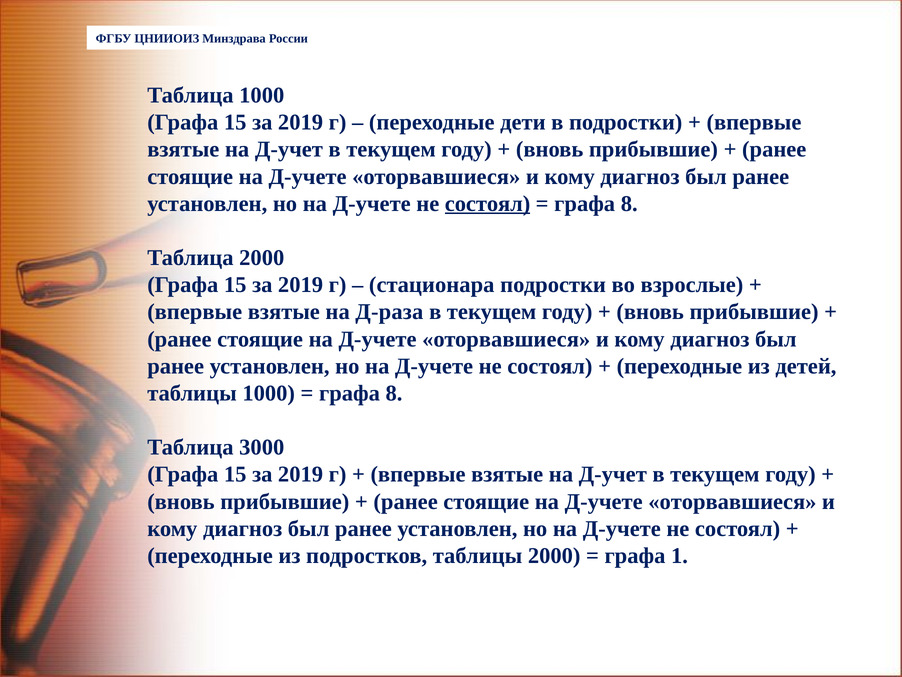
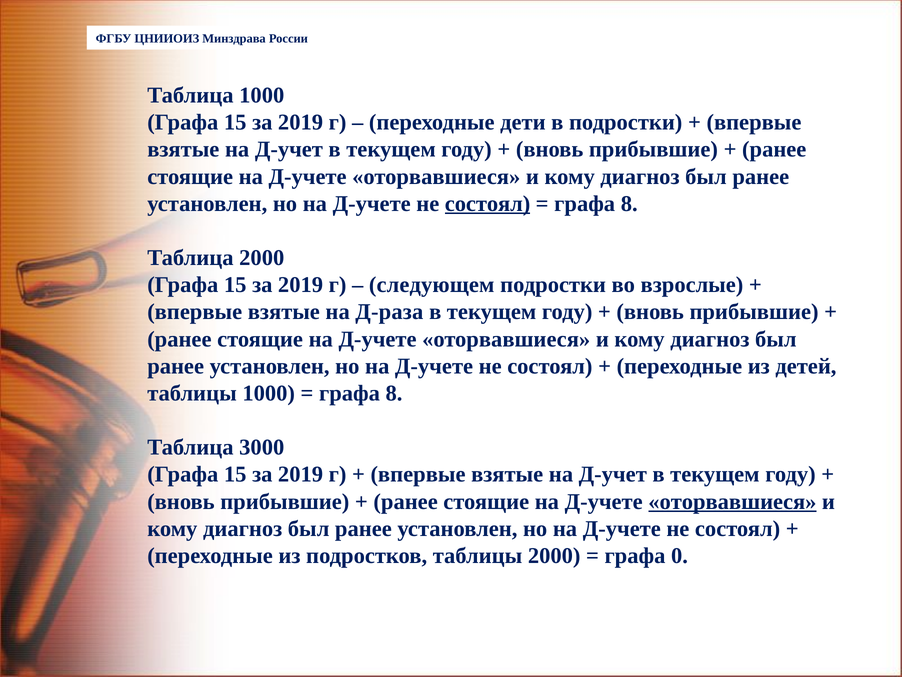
стационара: стационара -> следующем (432, 285)
оторвавшиеся underline: none -> present (732, 501)
1: 1 -> 0 (680, 555)
